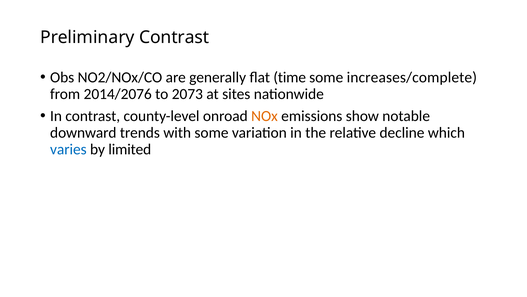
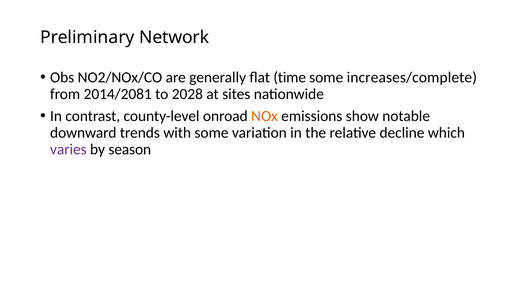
Preliminary Contrast: Contrast -> Network (174, 37)
2014/2076: 2014/2076 -> 2014/2081 (118, 94)
2073: 2073 -> 2028 (187, 94)
varies colour: blue -> purple (68, 149)
limited: limited -> season (130, 149)
